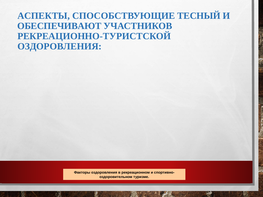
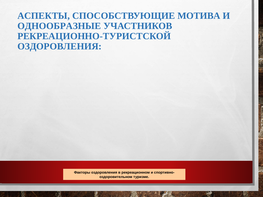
ТЕСНЫЙ: ТЕСНЫЙ -> МОТИВА (199, 16)
ОБЕСПЕЧИВАЮТ: ОБЕСПЕЧИВАЮТ -> ОДНООБРАЗНЫЕ (59, 26)
